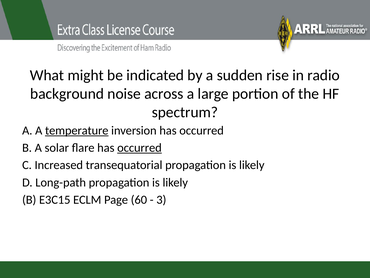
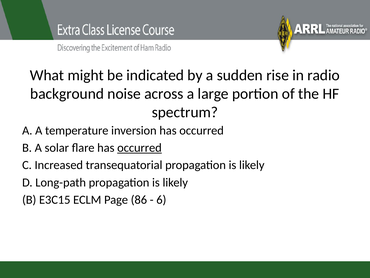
temperature underline: present -> none (77, 130)
60: 60 -> 86 (139, 199)
3: 3 -> 6 (161, 199)
